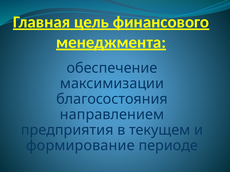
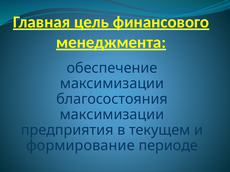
направлением: направлением -> максимизации (112, 115)
